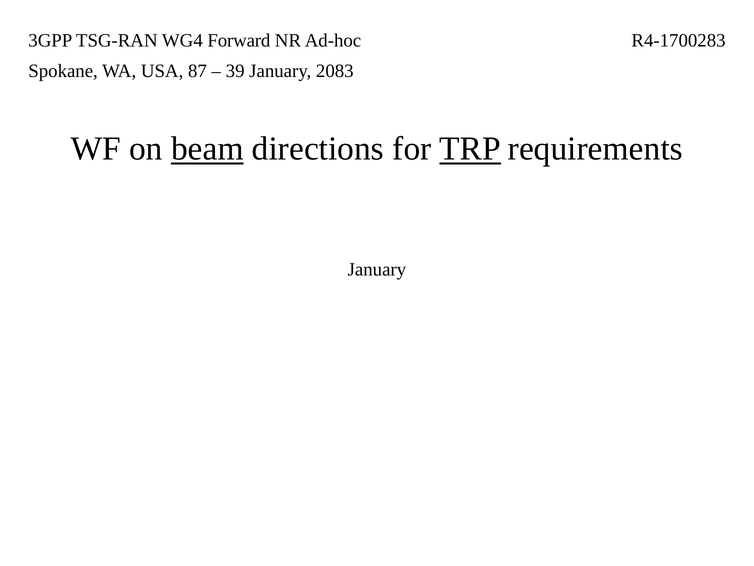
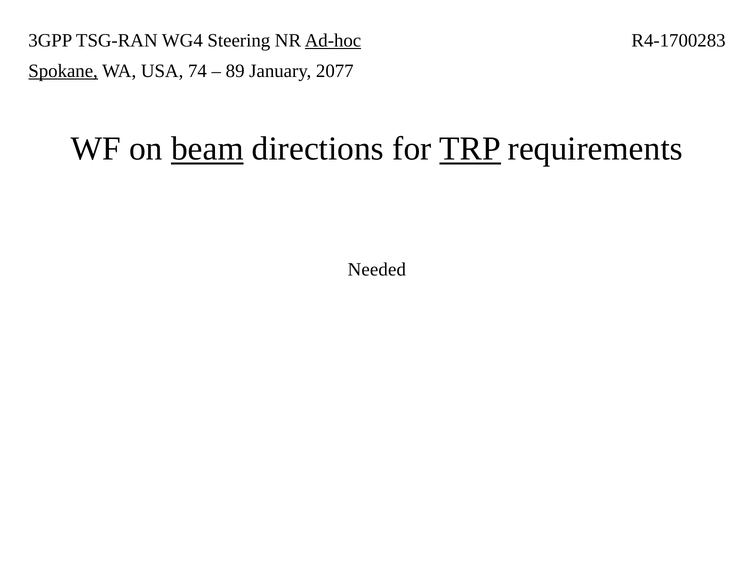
Forward: Forward -> Steering (239, 40)
Ad-hoc underline: none -> present (333, 40)
Spokane underline: none -> present (63, 71)
87: 87 -> 74 (197, 71)
39: 39 -> 89 (235, 71)
2083: 2083 -> 2077 (335, 71)
January: January -> Needed (377, 269)
